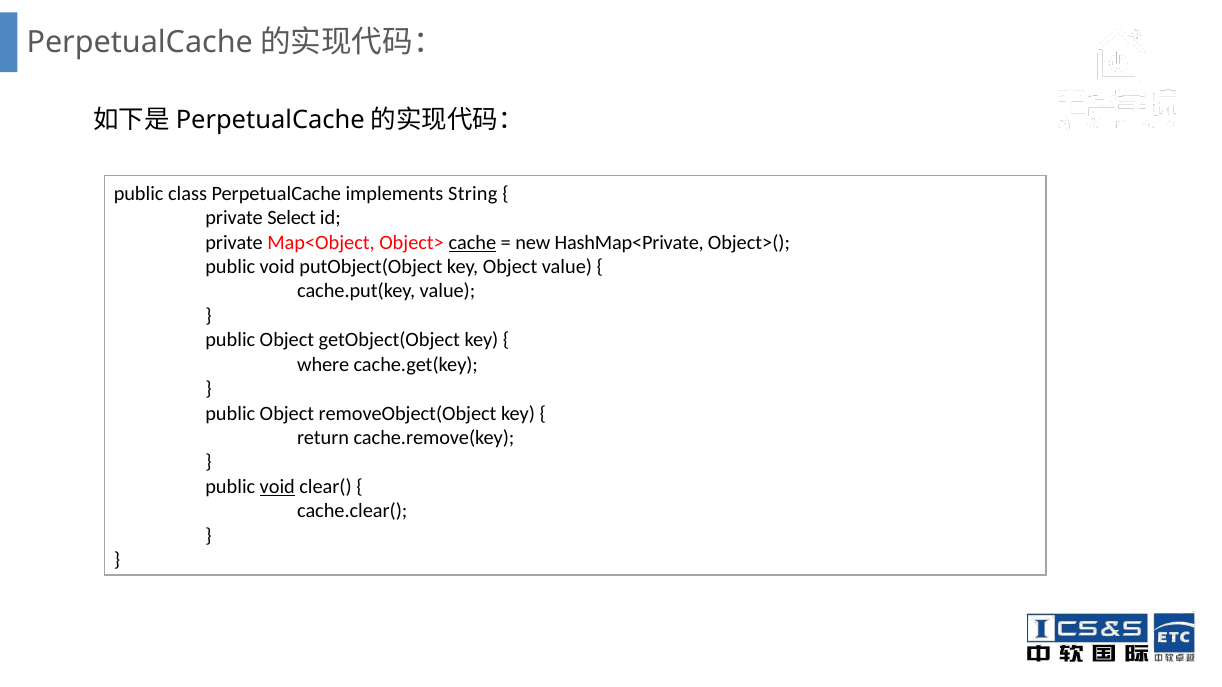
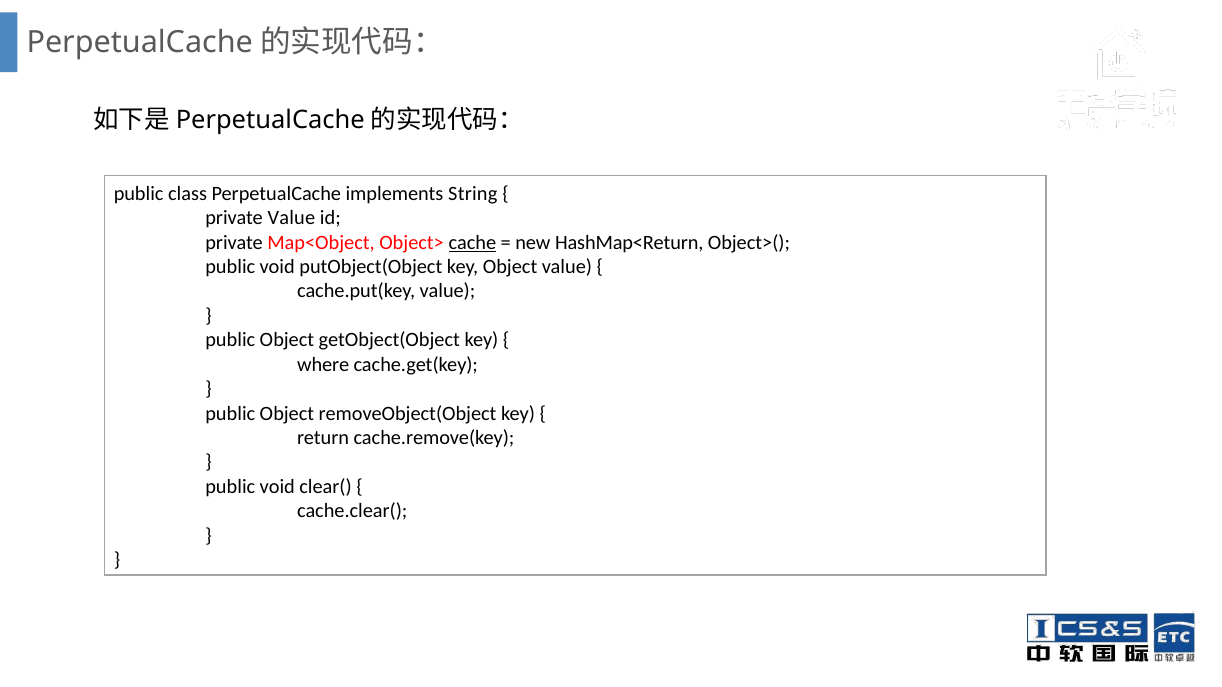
private Select: Select -> Value (291, 218)
HashMap<Private: HashMap<Private -> HashMap<Return (629, 243)
void underline: present -> none (277, 487)
